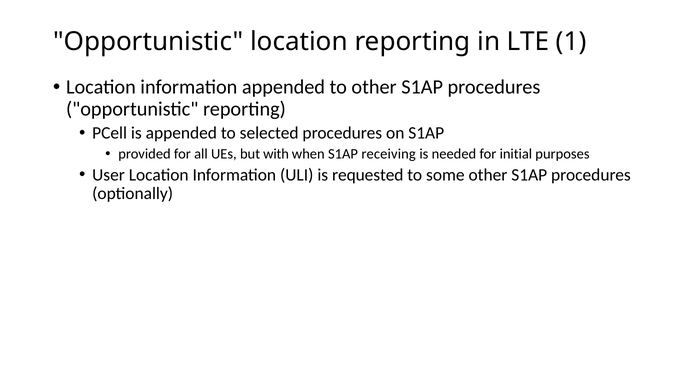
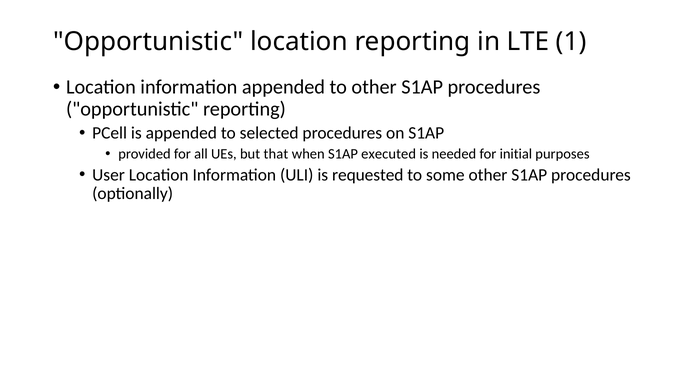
with: with -> that (276, 154)
receiving: receiving -> executed (389, 154)
